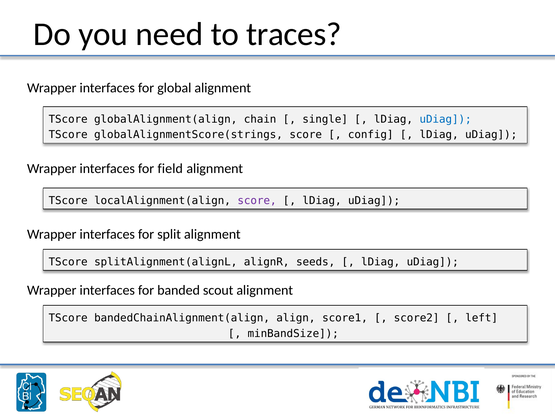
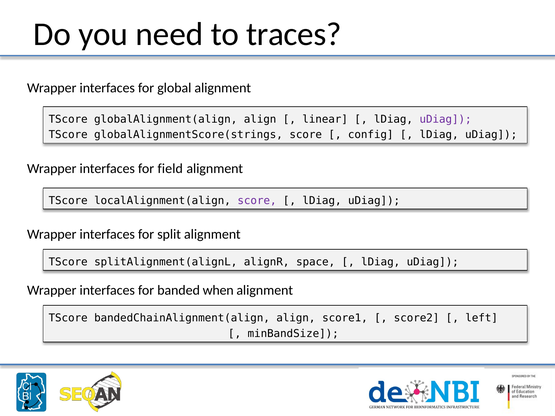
globalAlignment(align chain: chain -> align (260, 119)
single: single -> linear (325, 119)
uDiag colour: blue -> purple (446, 119)
seeds: seeds -> space (316, 262)
scout: scout -> when (218, 291)
